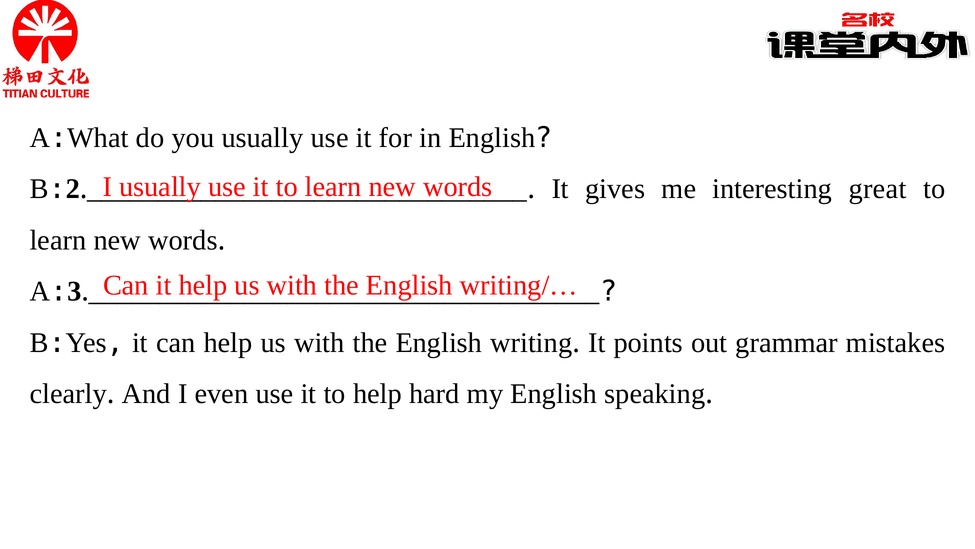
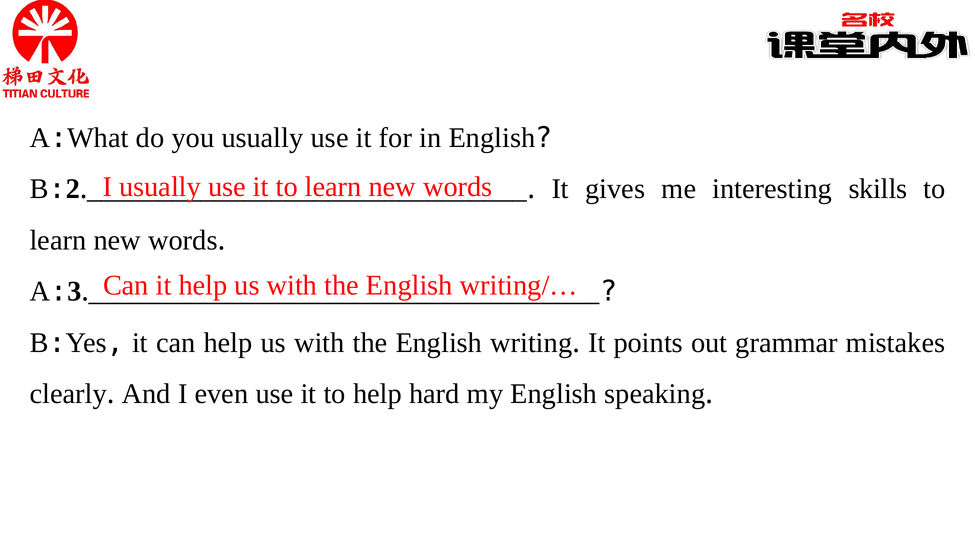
great: great -> skills (878, 189)
